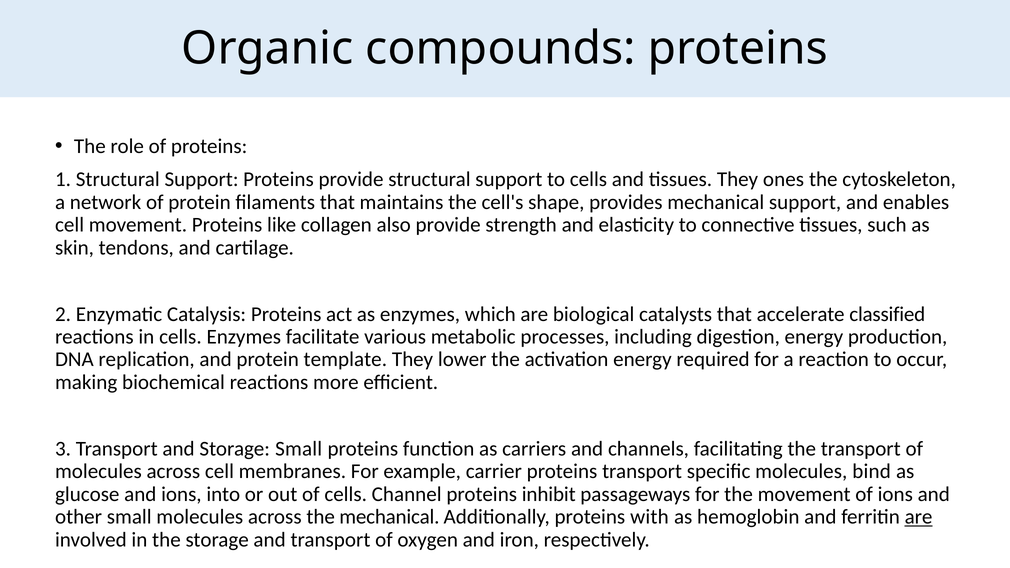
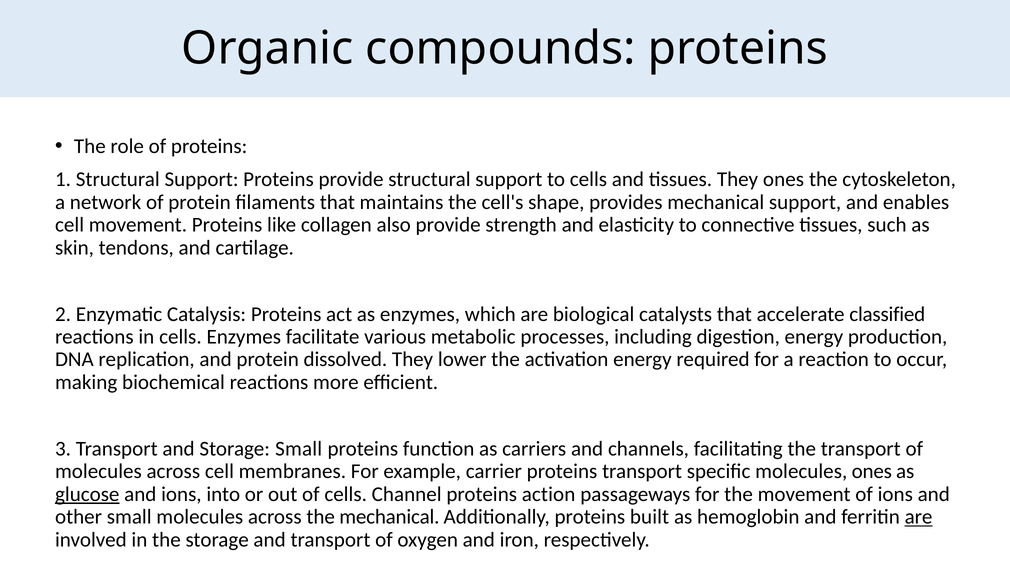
template: template -> dissolved (345, 360)
molecules bind: bind -> ones (872, 472)
glucose underline: none -> present (87, 494)
inhibit: inhibit -> action (549, 494)
with: with -> built (650, 517)
